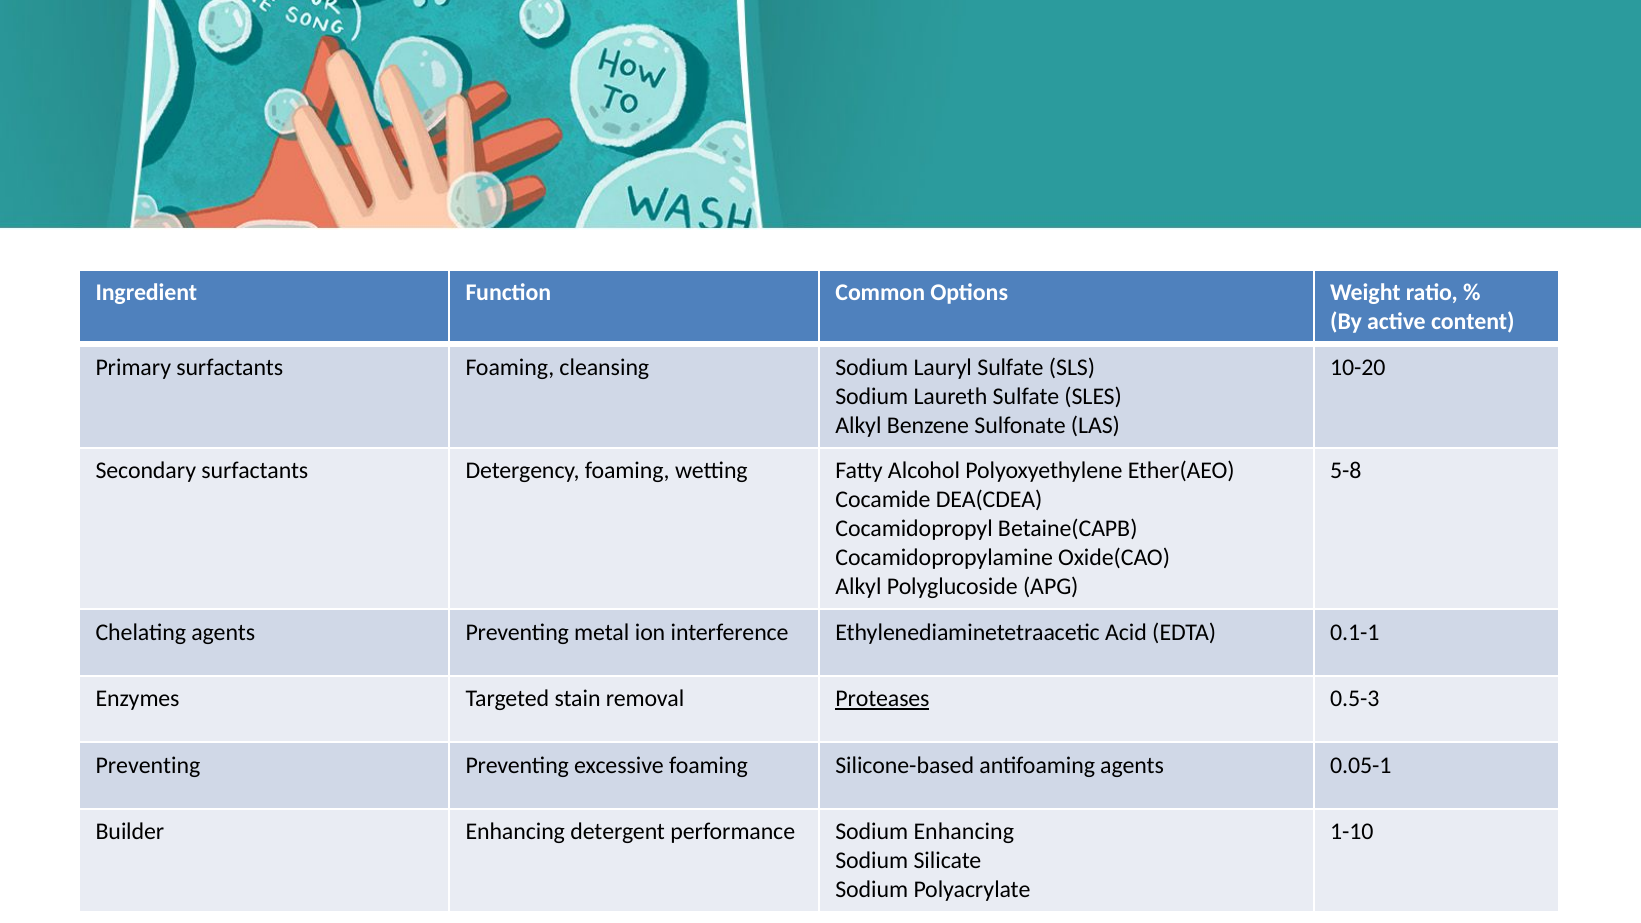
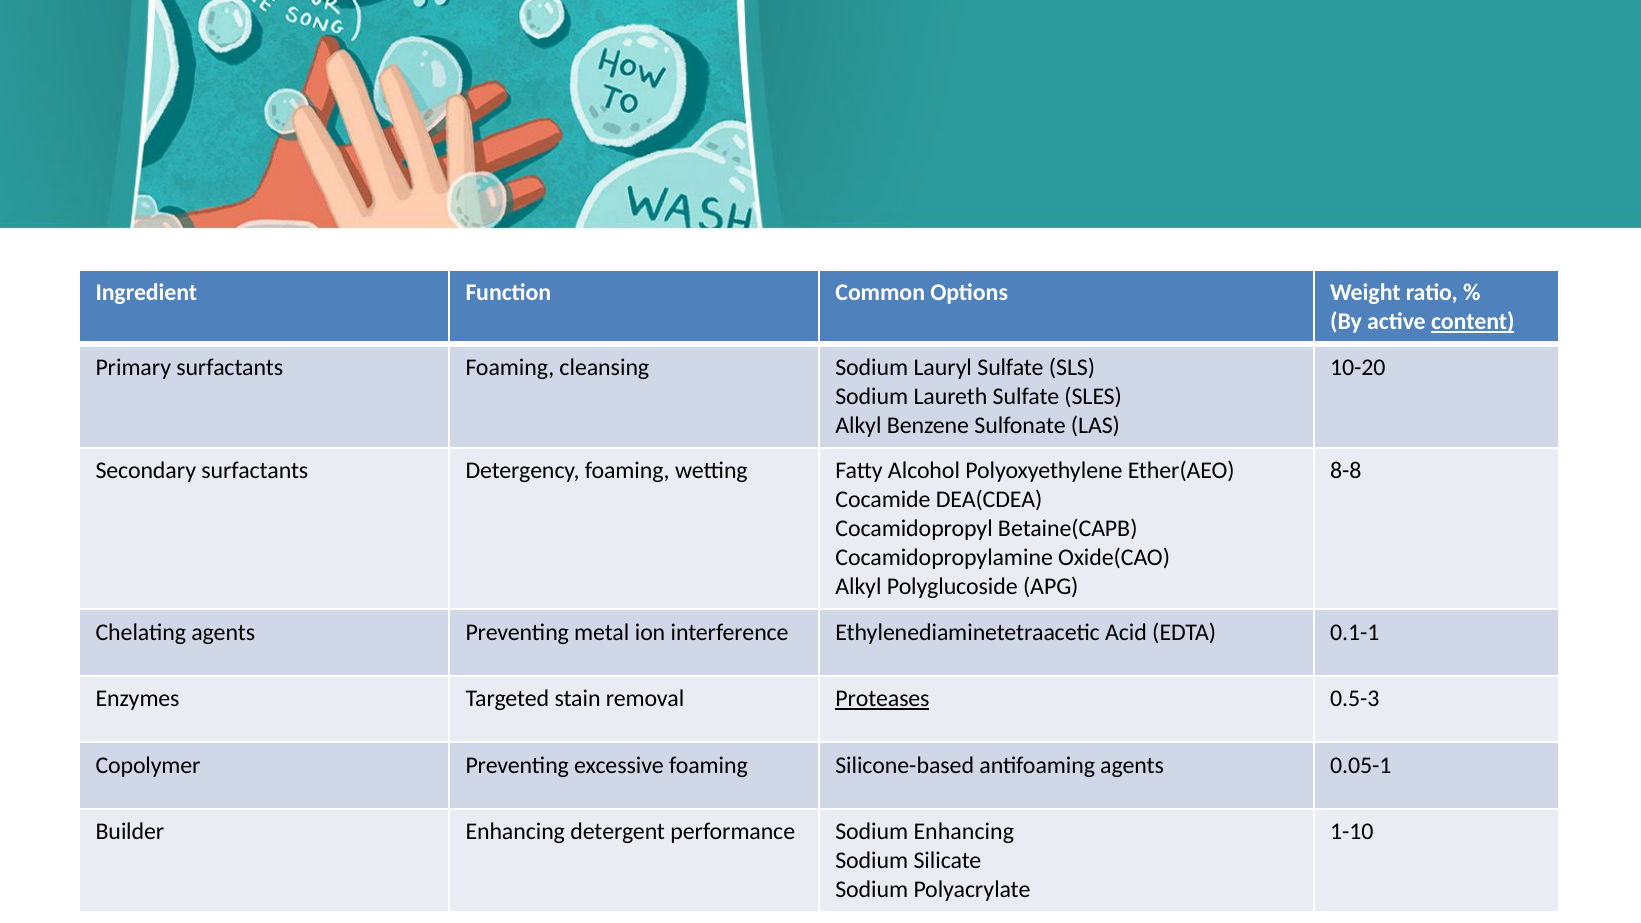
content underline: none -> present (1473, 322)
5-8: 5-8 -> 8-8 (1346, 471)
Preventing: Preventing -> Copolymer (148, 765)
